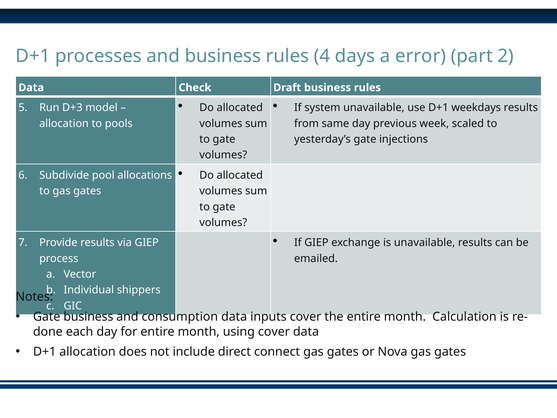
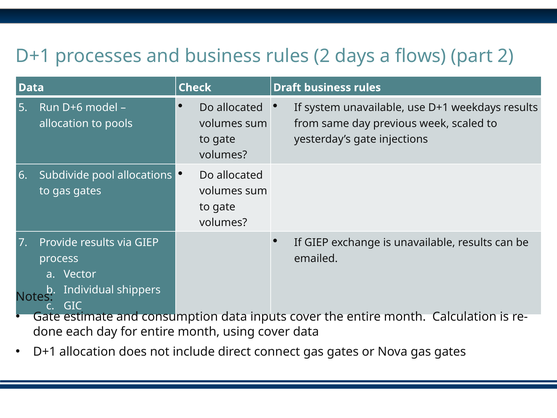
rules 4: 4 -> 2 (322, 56)
error: error -> flows (421, 56)
D+3: D+3 -> D+6 (72, 108)
Gate business: business -> estimate (88, 317)
